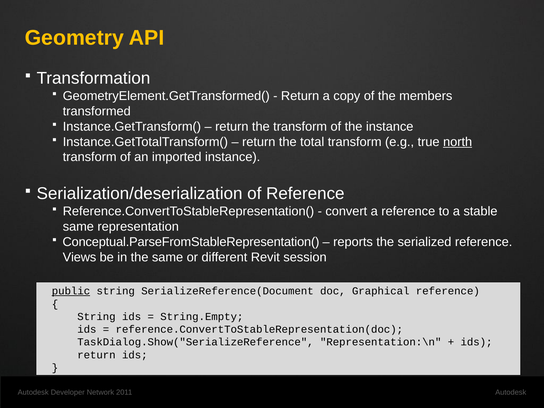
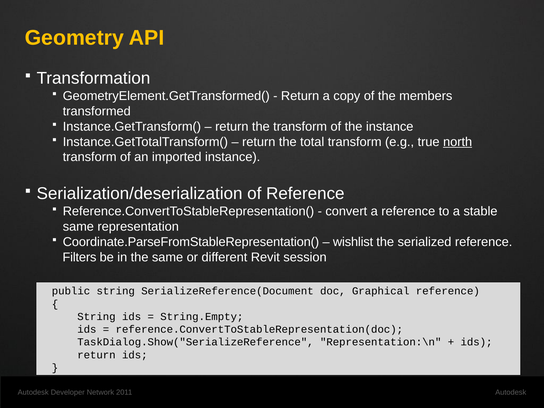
Conceptual.ParseFromStableRepresentation(: Conceptual.ParseFromStableRepresentation( -> Coordinate.ParseFromStableRepresentation( (191, 242)
reports: reports -> wishlist (353, 242)
Views: Views -> Filters (79, 257)
public underline: present -> none (71, 291)
